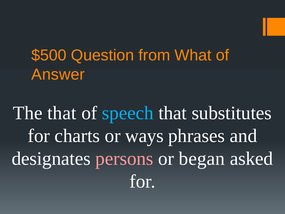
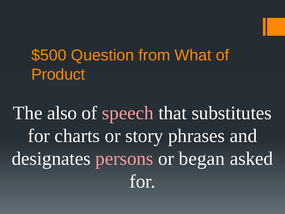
Answer: Answer -> Product (58, 74)
The that: that -> also (62, 113)
speech colour: light blue -> pink (128, 113)
ways: ways -> story (144, 136)
